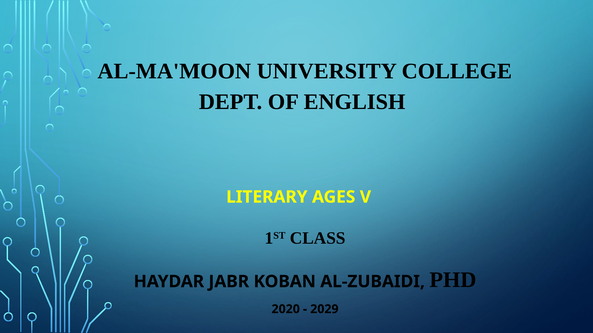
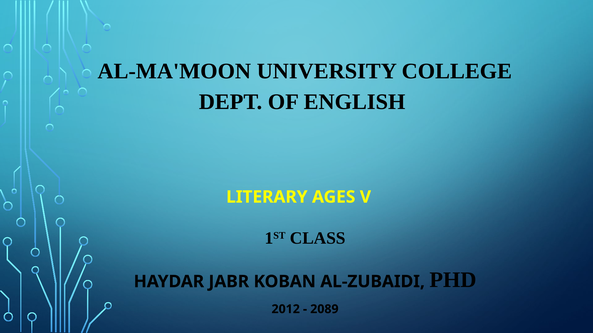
2020: 2020 -> 2012 (286, 310)
2029: 2029 -> 2089 (324, 310)
